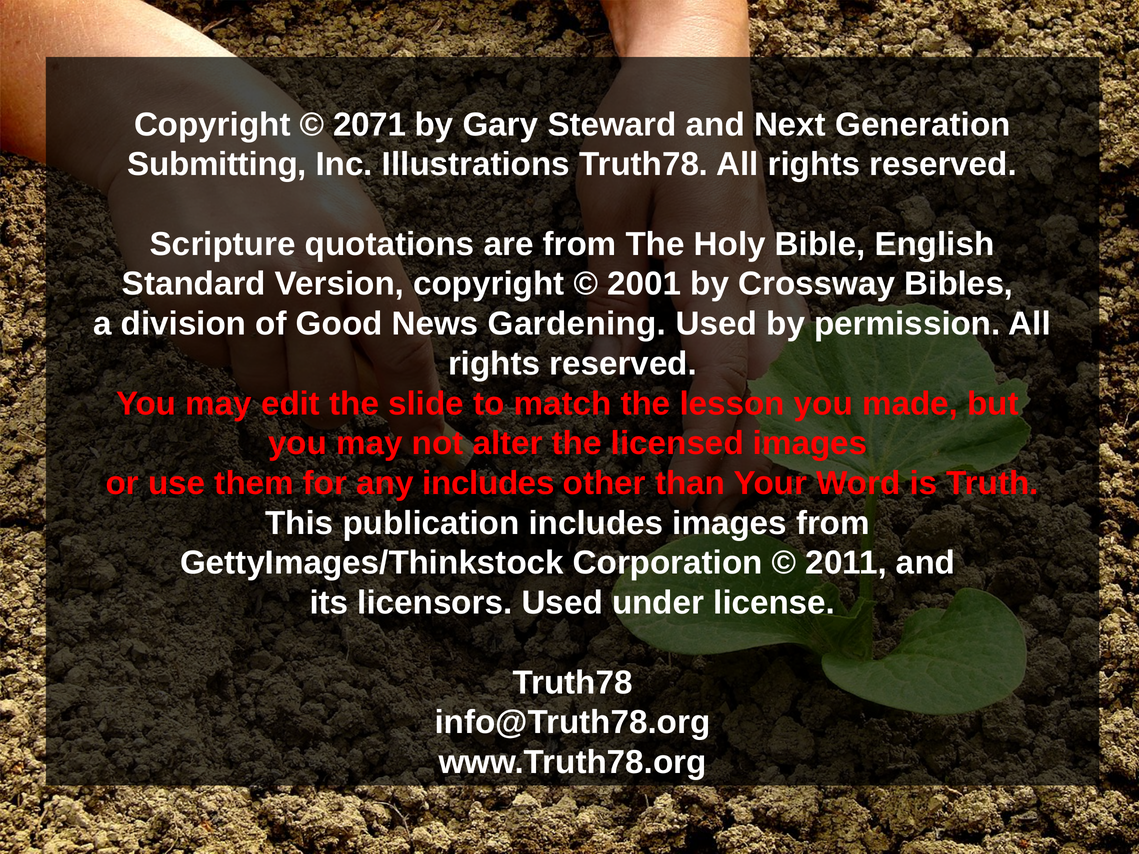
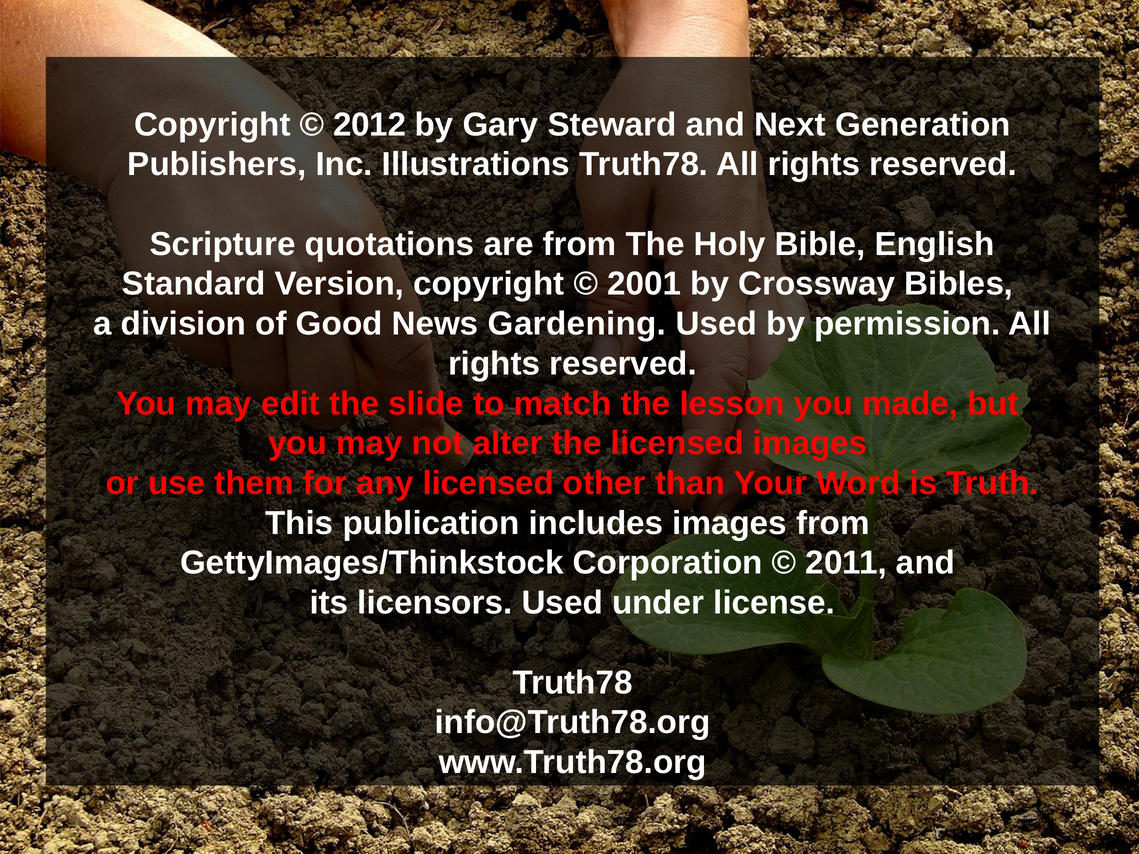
2071: 2071 -> 2012 (370, 125)
Submitting: Submitting -> Publishers (217, 165)
any includes: includes -> licensed (488, 483)
